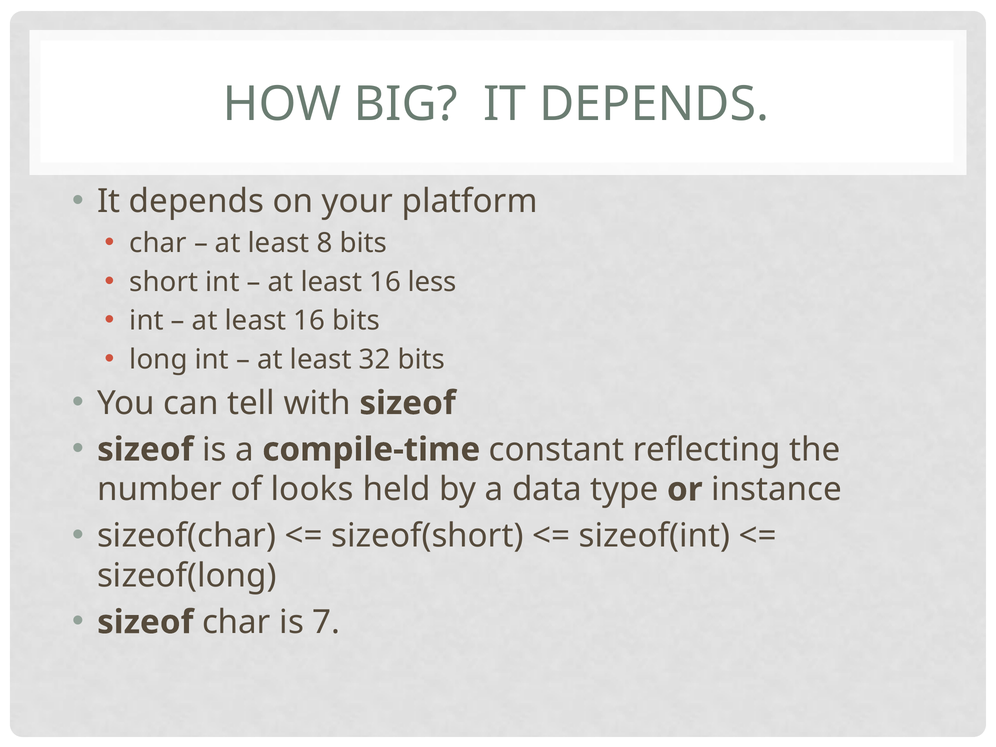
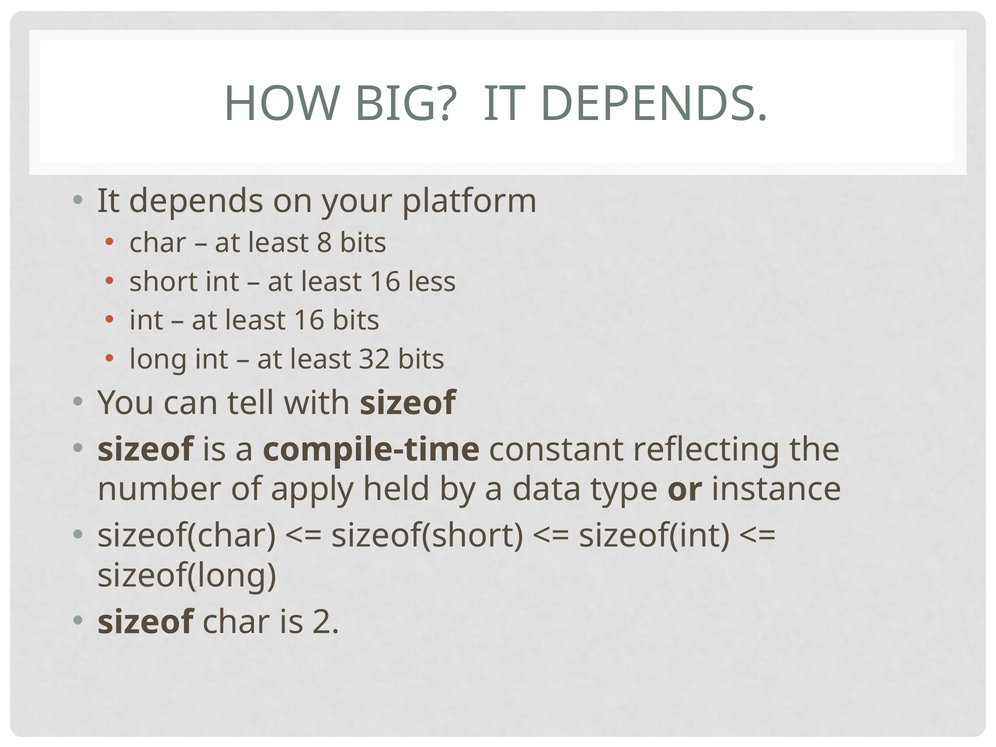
looks: looks -> apply (313, 489)
7: 7 -> 2 (326, 622)
